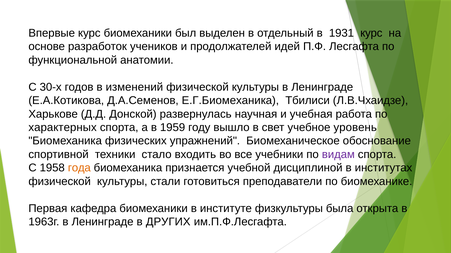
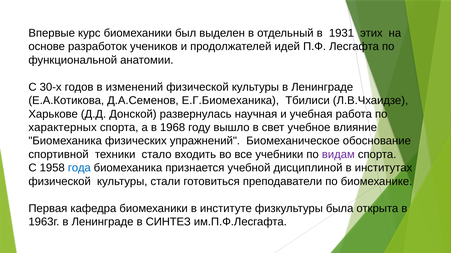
1931 курс: курс -> этих (371, 33)
1959: 1959 -> 1968 (173, 128)
уровень: уровень -> влияние (355, 128)
года colour: orange -> blue (79, 168)
ДРУГИХ: ДРУГИХ -> СИНТЕЗ (168, 223)
